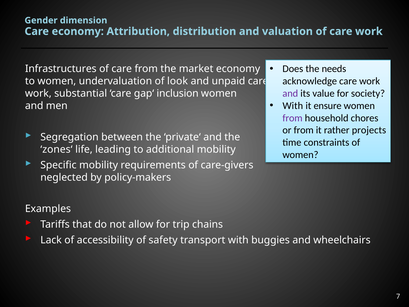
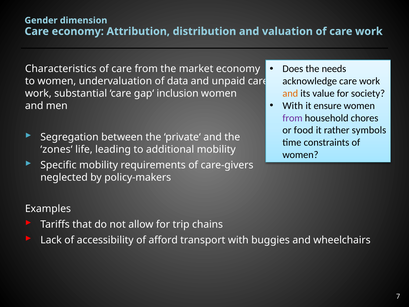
Infrastructures: Infrastructures -> Characteristics (61, 69)
look: look -> data (178, 81)
and colour: purple -> orange (290, 93)
or from: from -> food (304, 130)
projects: projects -> symbols (369, 130)
safety: safety -> afford (163, 240)
